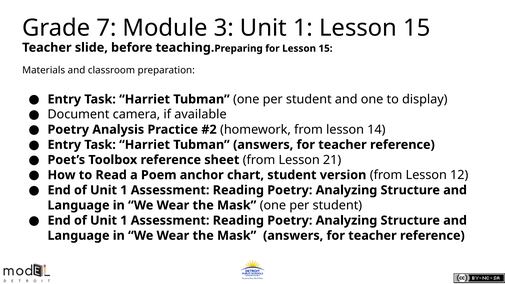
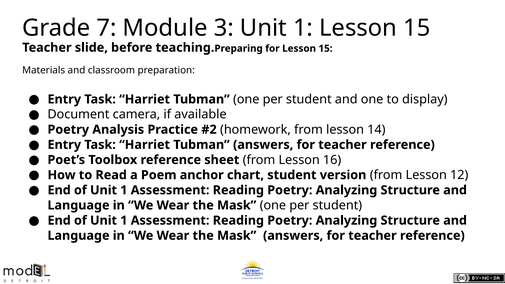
21: 21 -> 16 (332, 160)
